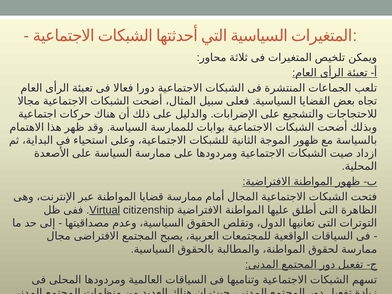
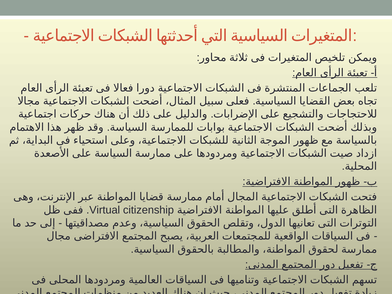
Virtual underline: present -> none (105, 210)
